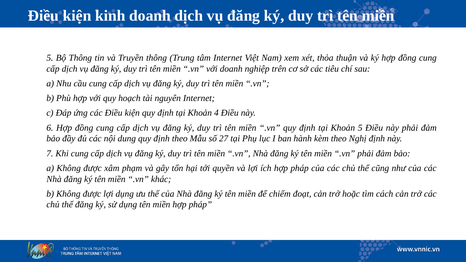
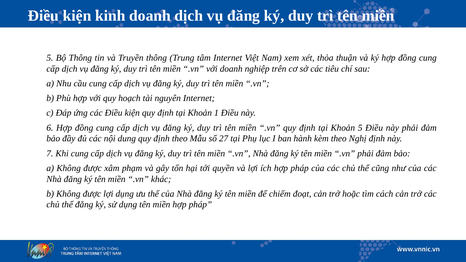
4: 4 -> 1 (216, 113)
